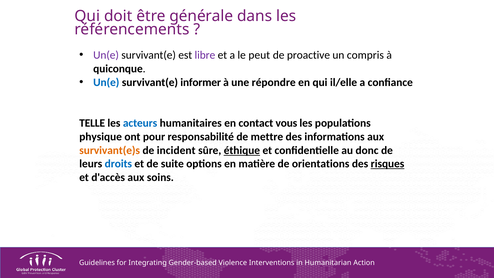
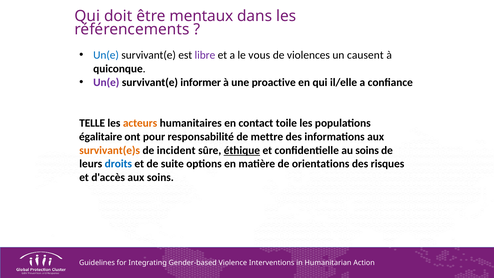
générale: générale -> mentaux (201, 16)
Un(e colour: purple -> blue (106, 55)
peut: peut -> vous (259, 55)
proactive: proactive -> violences (308, 55)
compris: compris -> causent (365, 55)
Un(e colour: blue -> purple (106, 82)
répondre: répondre -> proactive (274, 82)
acteurs colour: blue -> orange (140, 123)
vous: vous -> toile (286, 123)
physique: physique -> égalitaire (101, 137)
au donc: donc -> soins (367, 150)
risques underline: present -> none (388, 164)
